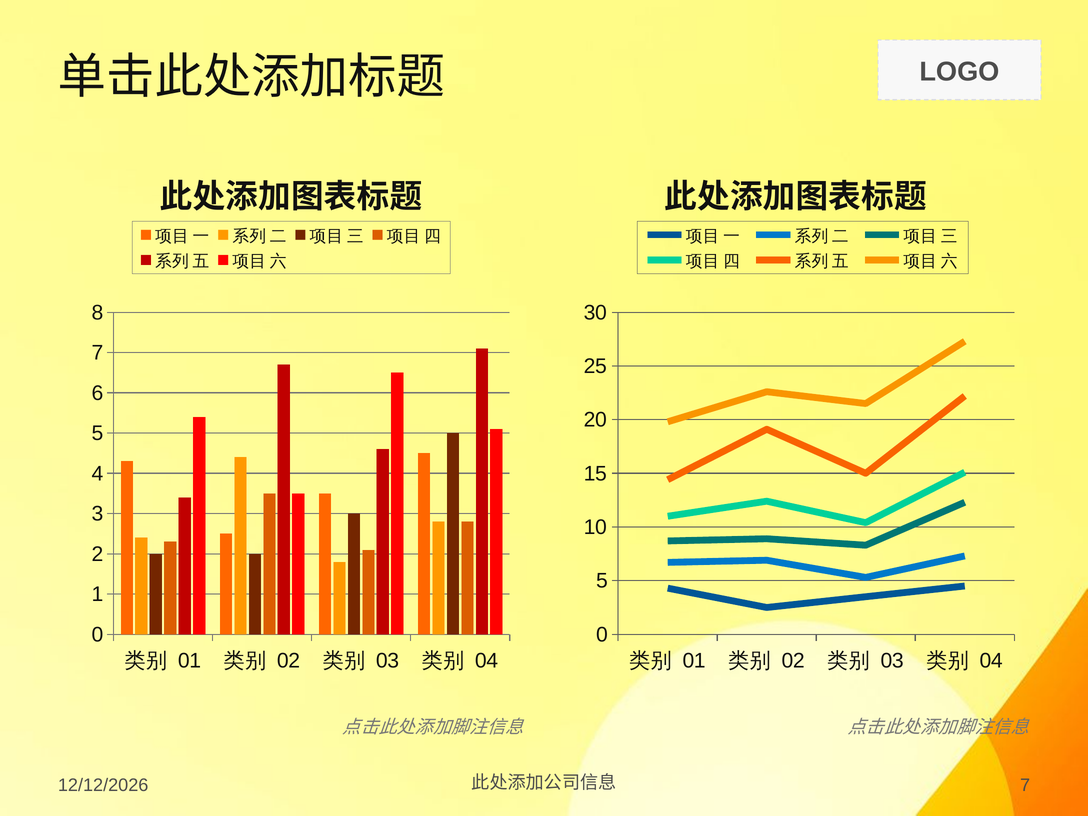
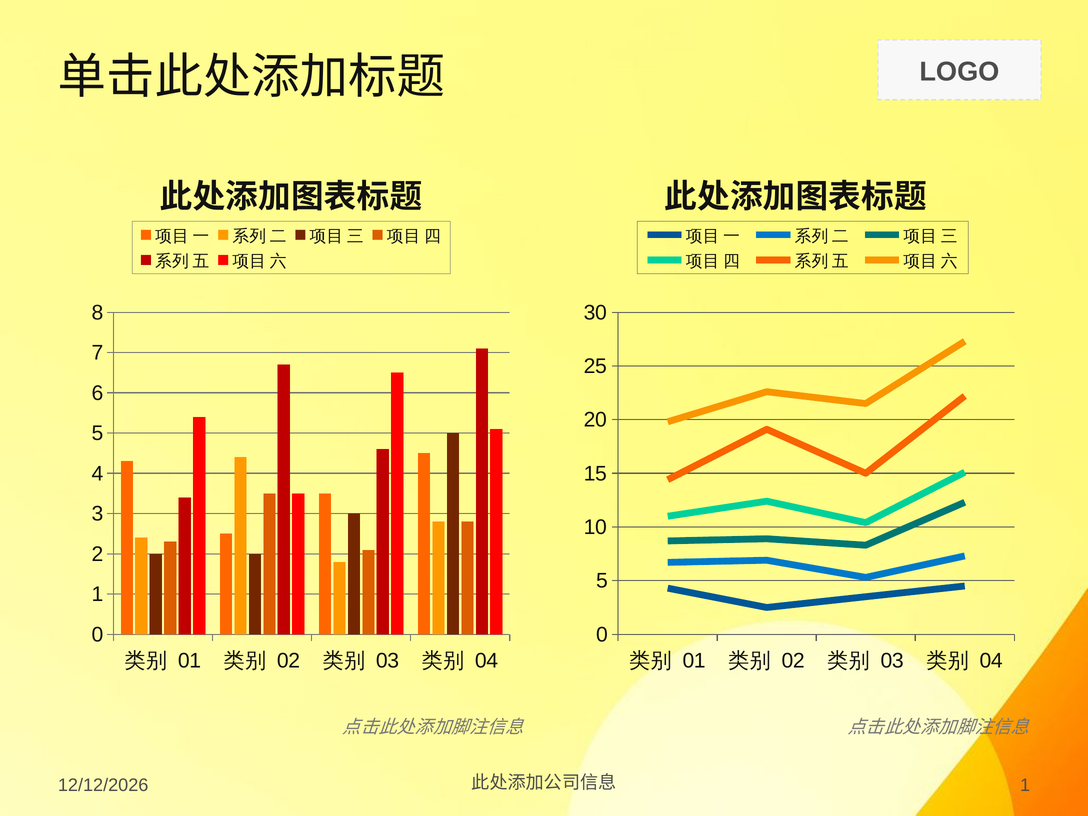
7: 7 -> 1 (1025, 785)
